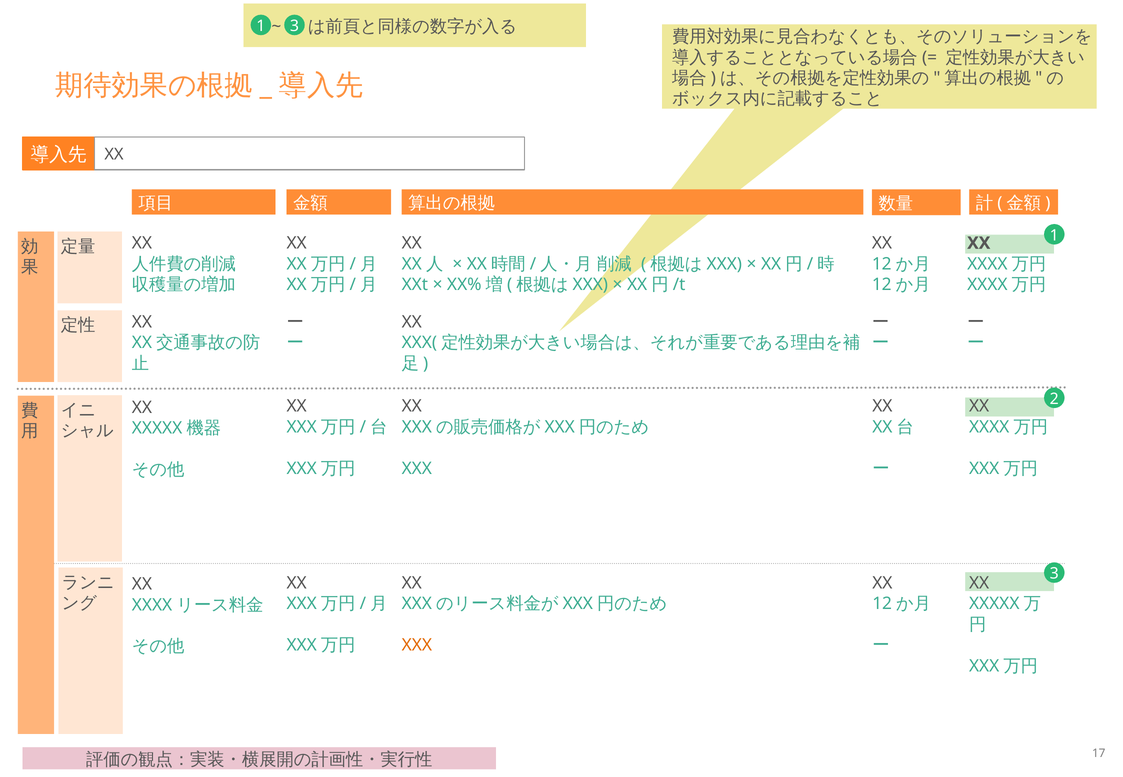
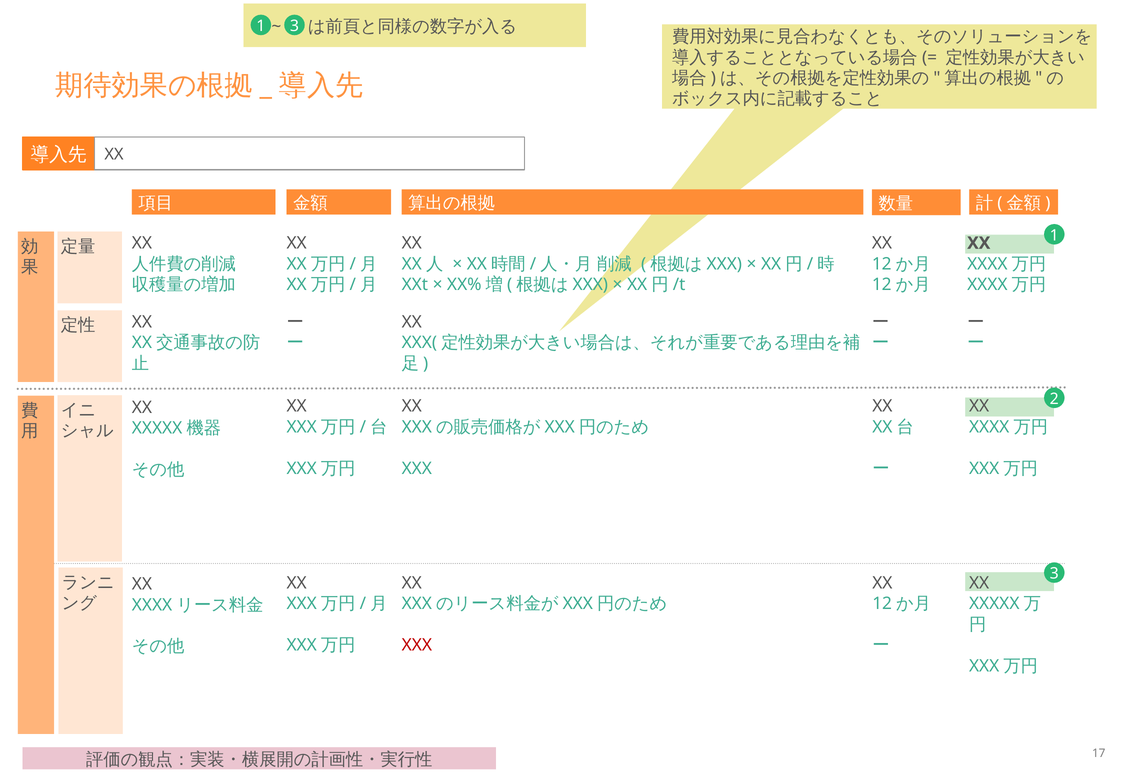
XXX colour: orange -> red (417, 645)
